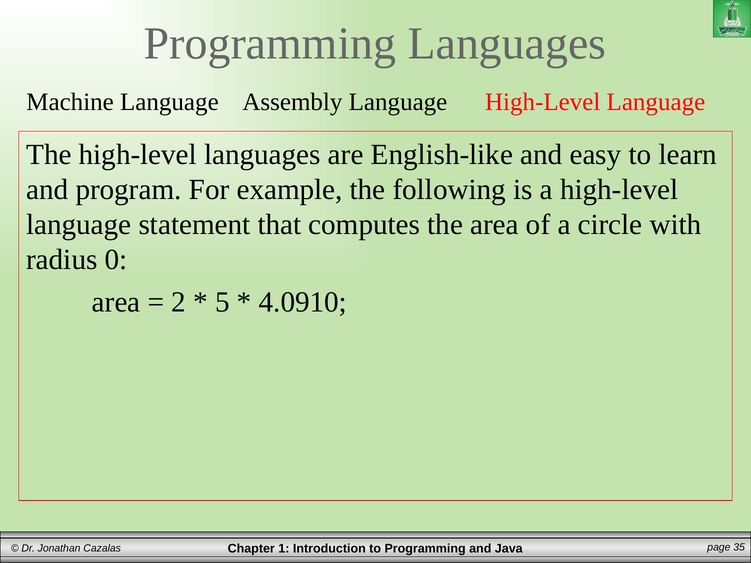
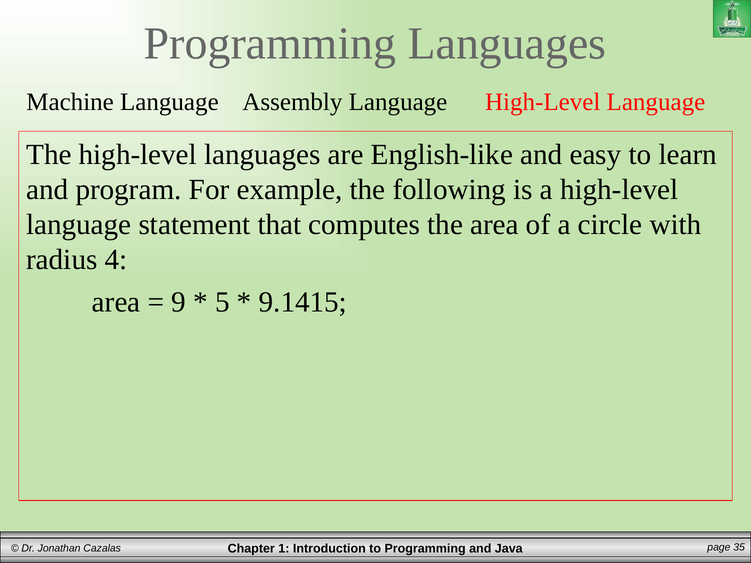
0: 0 -> 4 (116, 260)
2: 2 -> 9 (179, 302)
4.0910: 4.0910 -> 9.1415 (303, 302)
